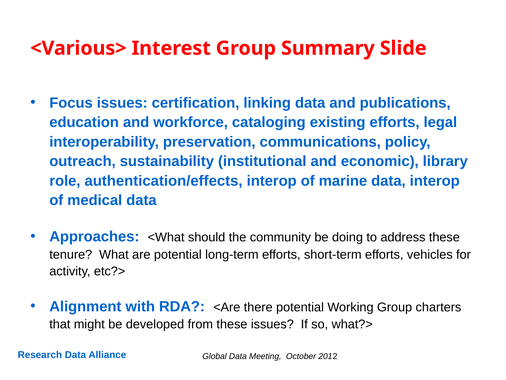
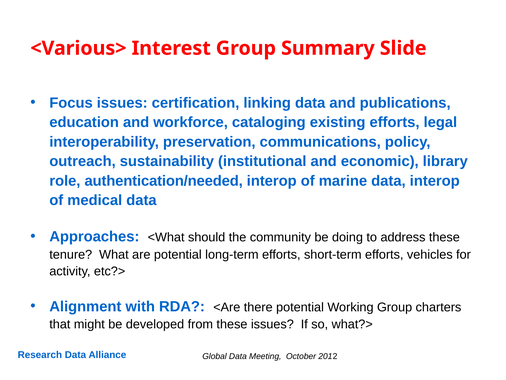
authentication/effects: authentication/effects -> authentication/needed (164, 181)
